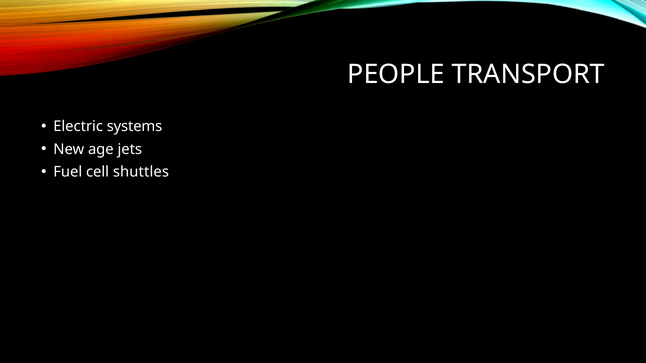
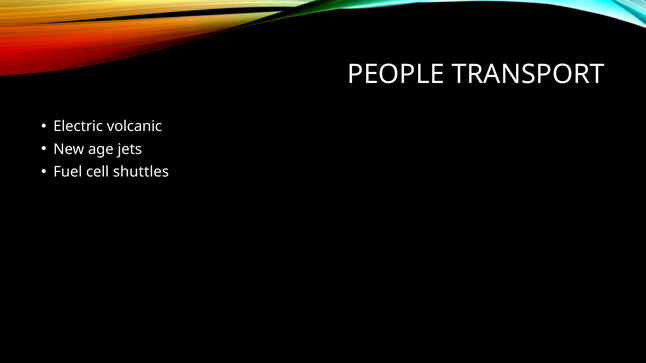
systems: systems -> volcanic (134, 127)
